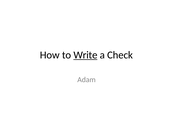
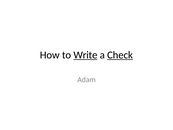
Check underline: none -> present (120, 55)
